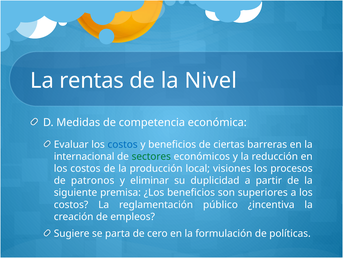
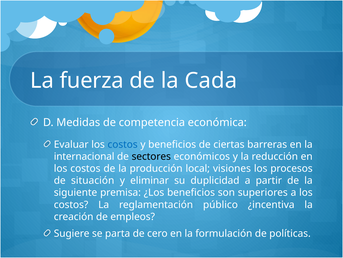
rentas: rentas -> fuerza (92, 80)
Nivel: Nivel -> Cada (211, 80)
sectores colour: green -> black (151, 156)
patronos: patronos -> situación (93, 180)
